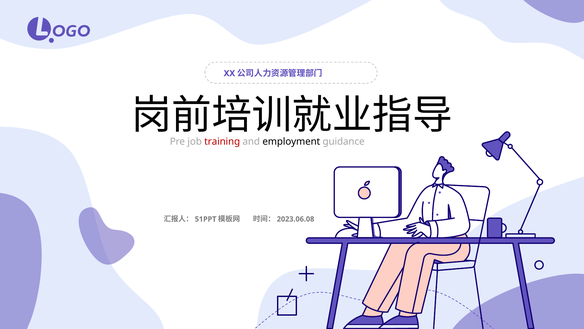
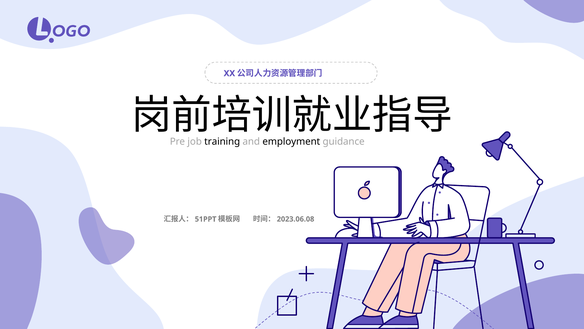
training colour: red -> black (222, 141)
